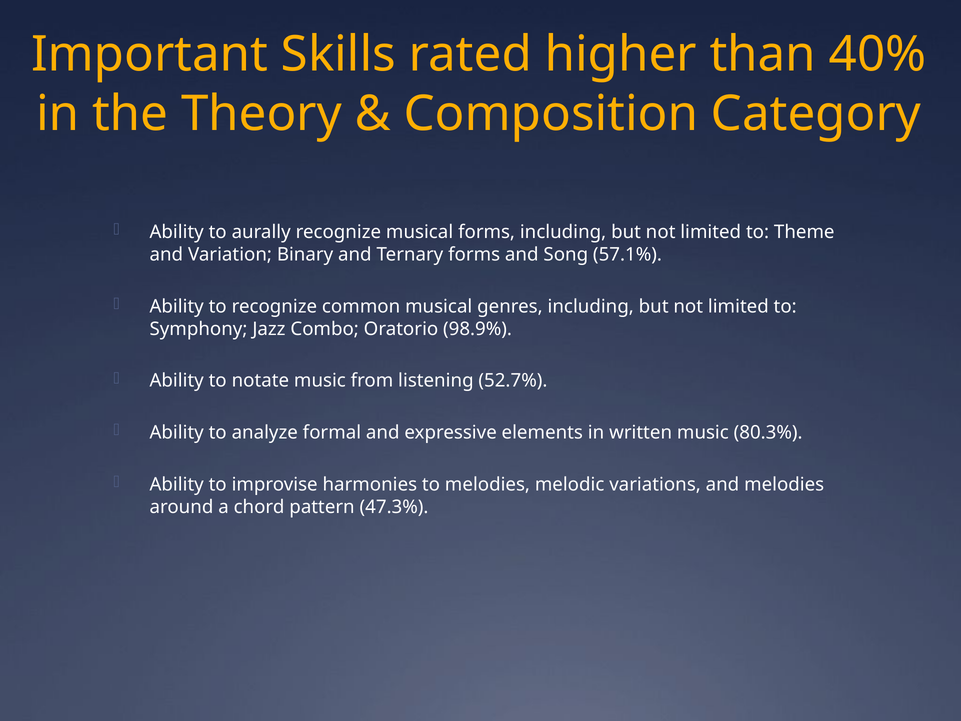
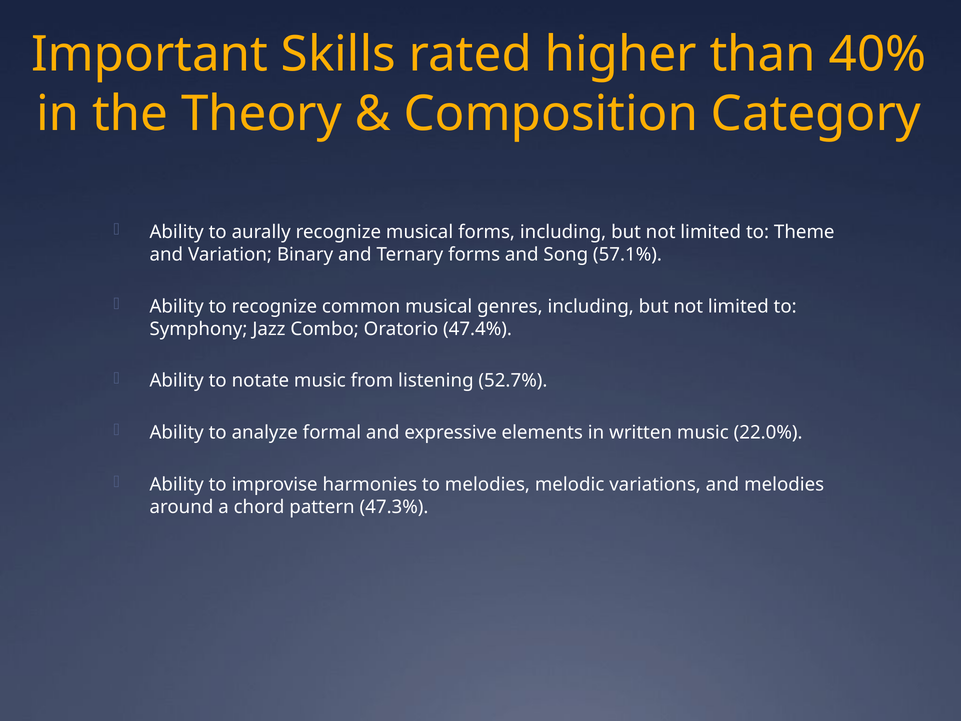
98.9%: 98.9% -> 47.4% (478, 329)
80.3%: 80.3% -> 22.0% (768, 432)
